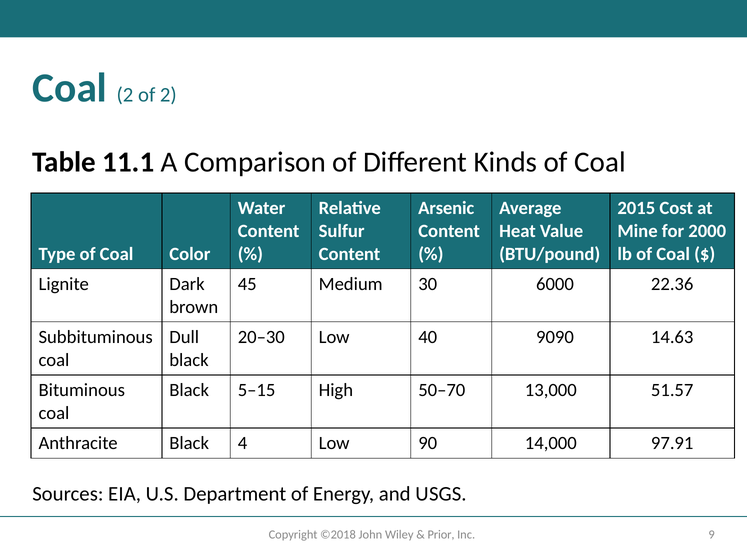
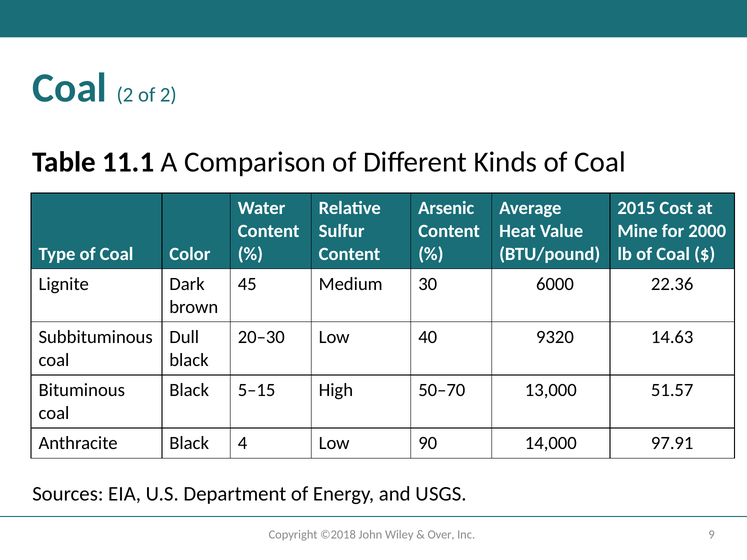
9090: 9090 -> 9320 (555, 337)
Prior: Prior -> Over (441, 535)
